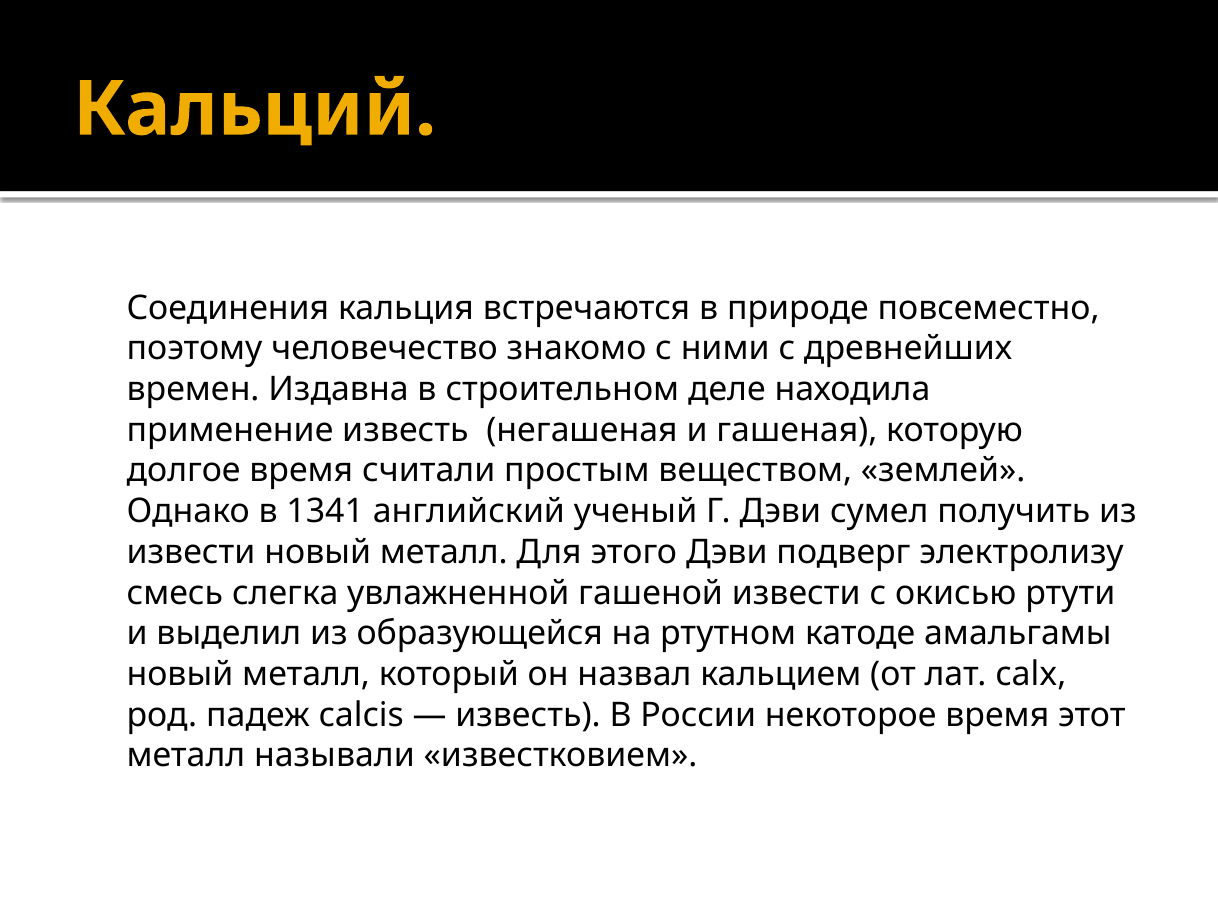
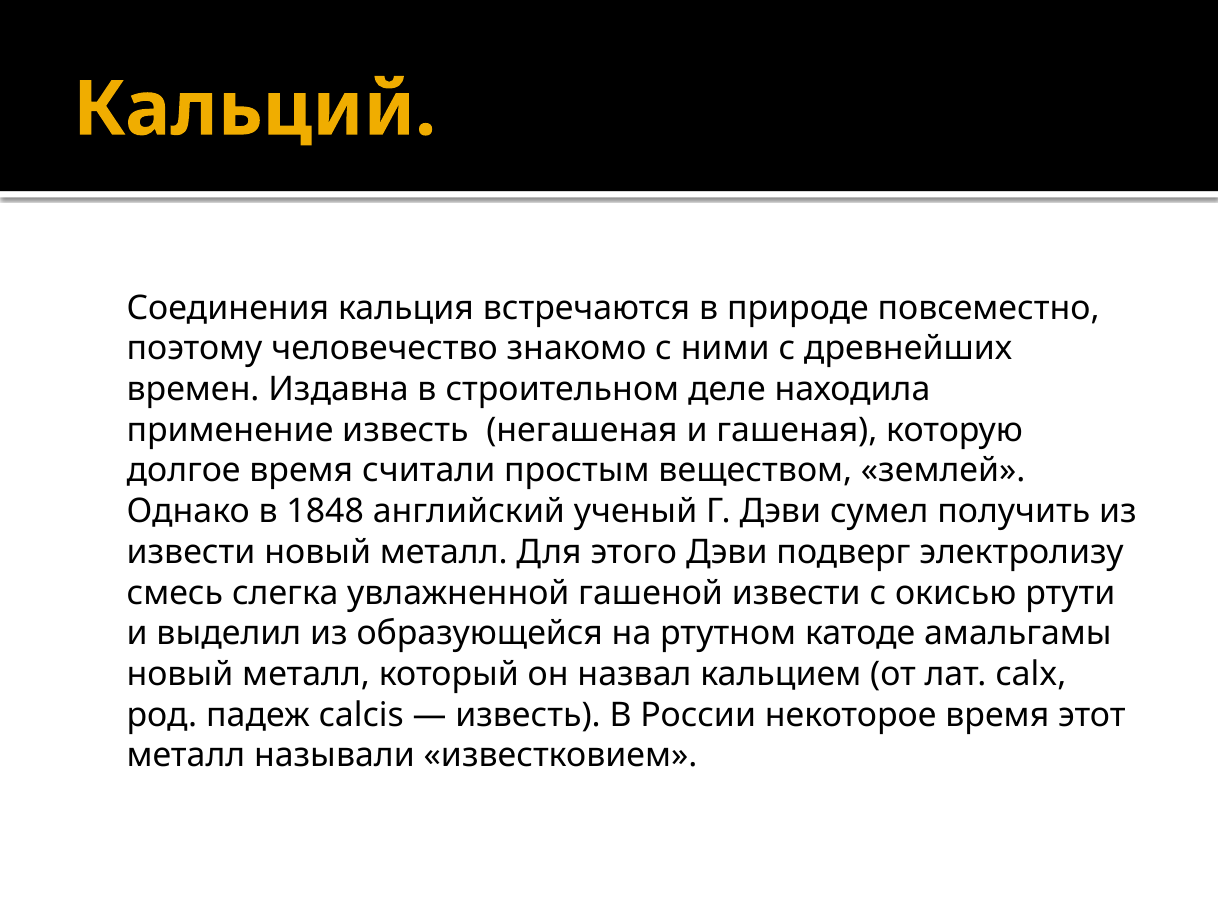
1341: 1341 -> 1848 (325, 511)
